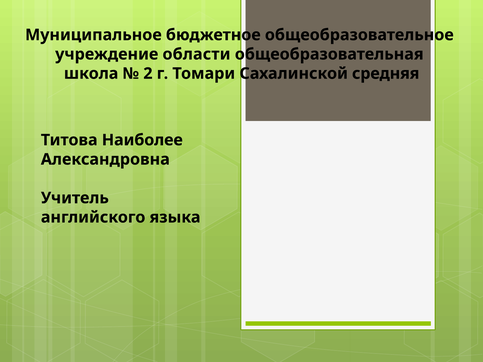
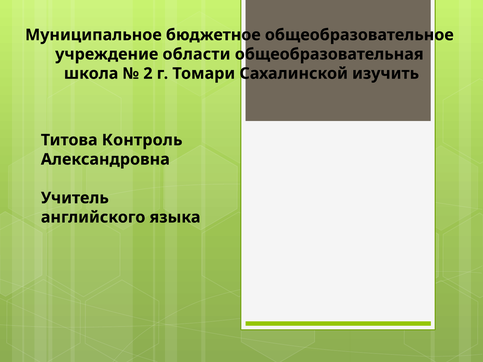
средняя: средняя -> изучить (386, 74)
Наиболее: Наиболее -> Контроль (142, 140)
